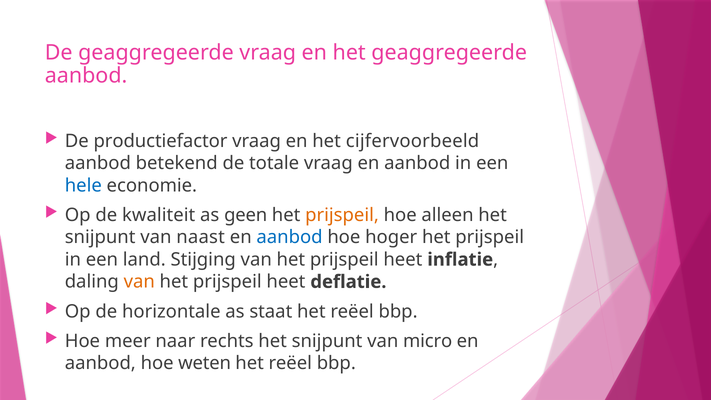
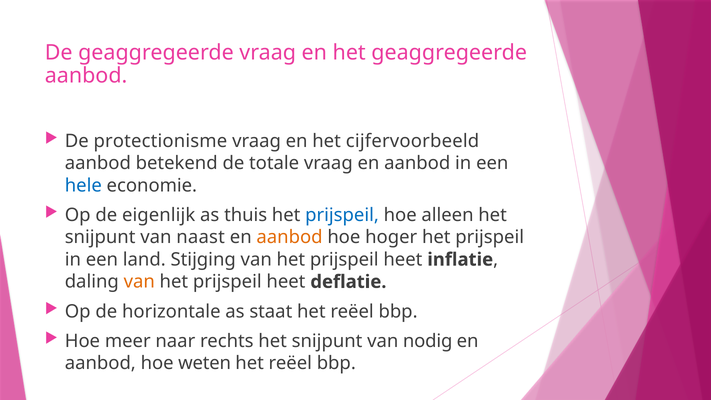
productiefactor: productiefactor -> protectionisme (160, 141)
kwaliteit: kwaliteit -> eigenlijk (159, 215)
geen: geen -> thuis (246, 215)
prijspeil colour: orange -> blue (342, 215)
aanbod colour: blue -> orange (290, 237)
micro: micro -> nodig (428, 341)
